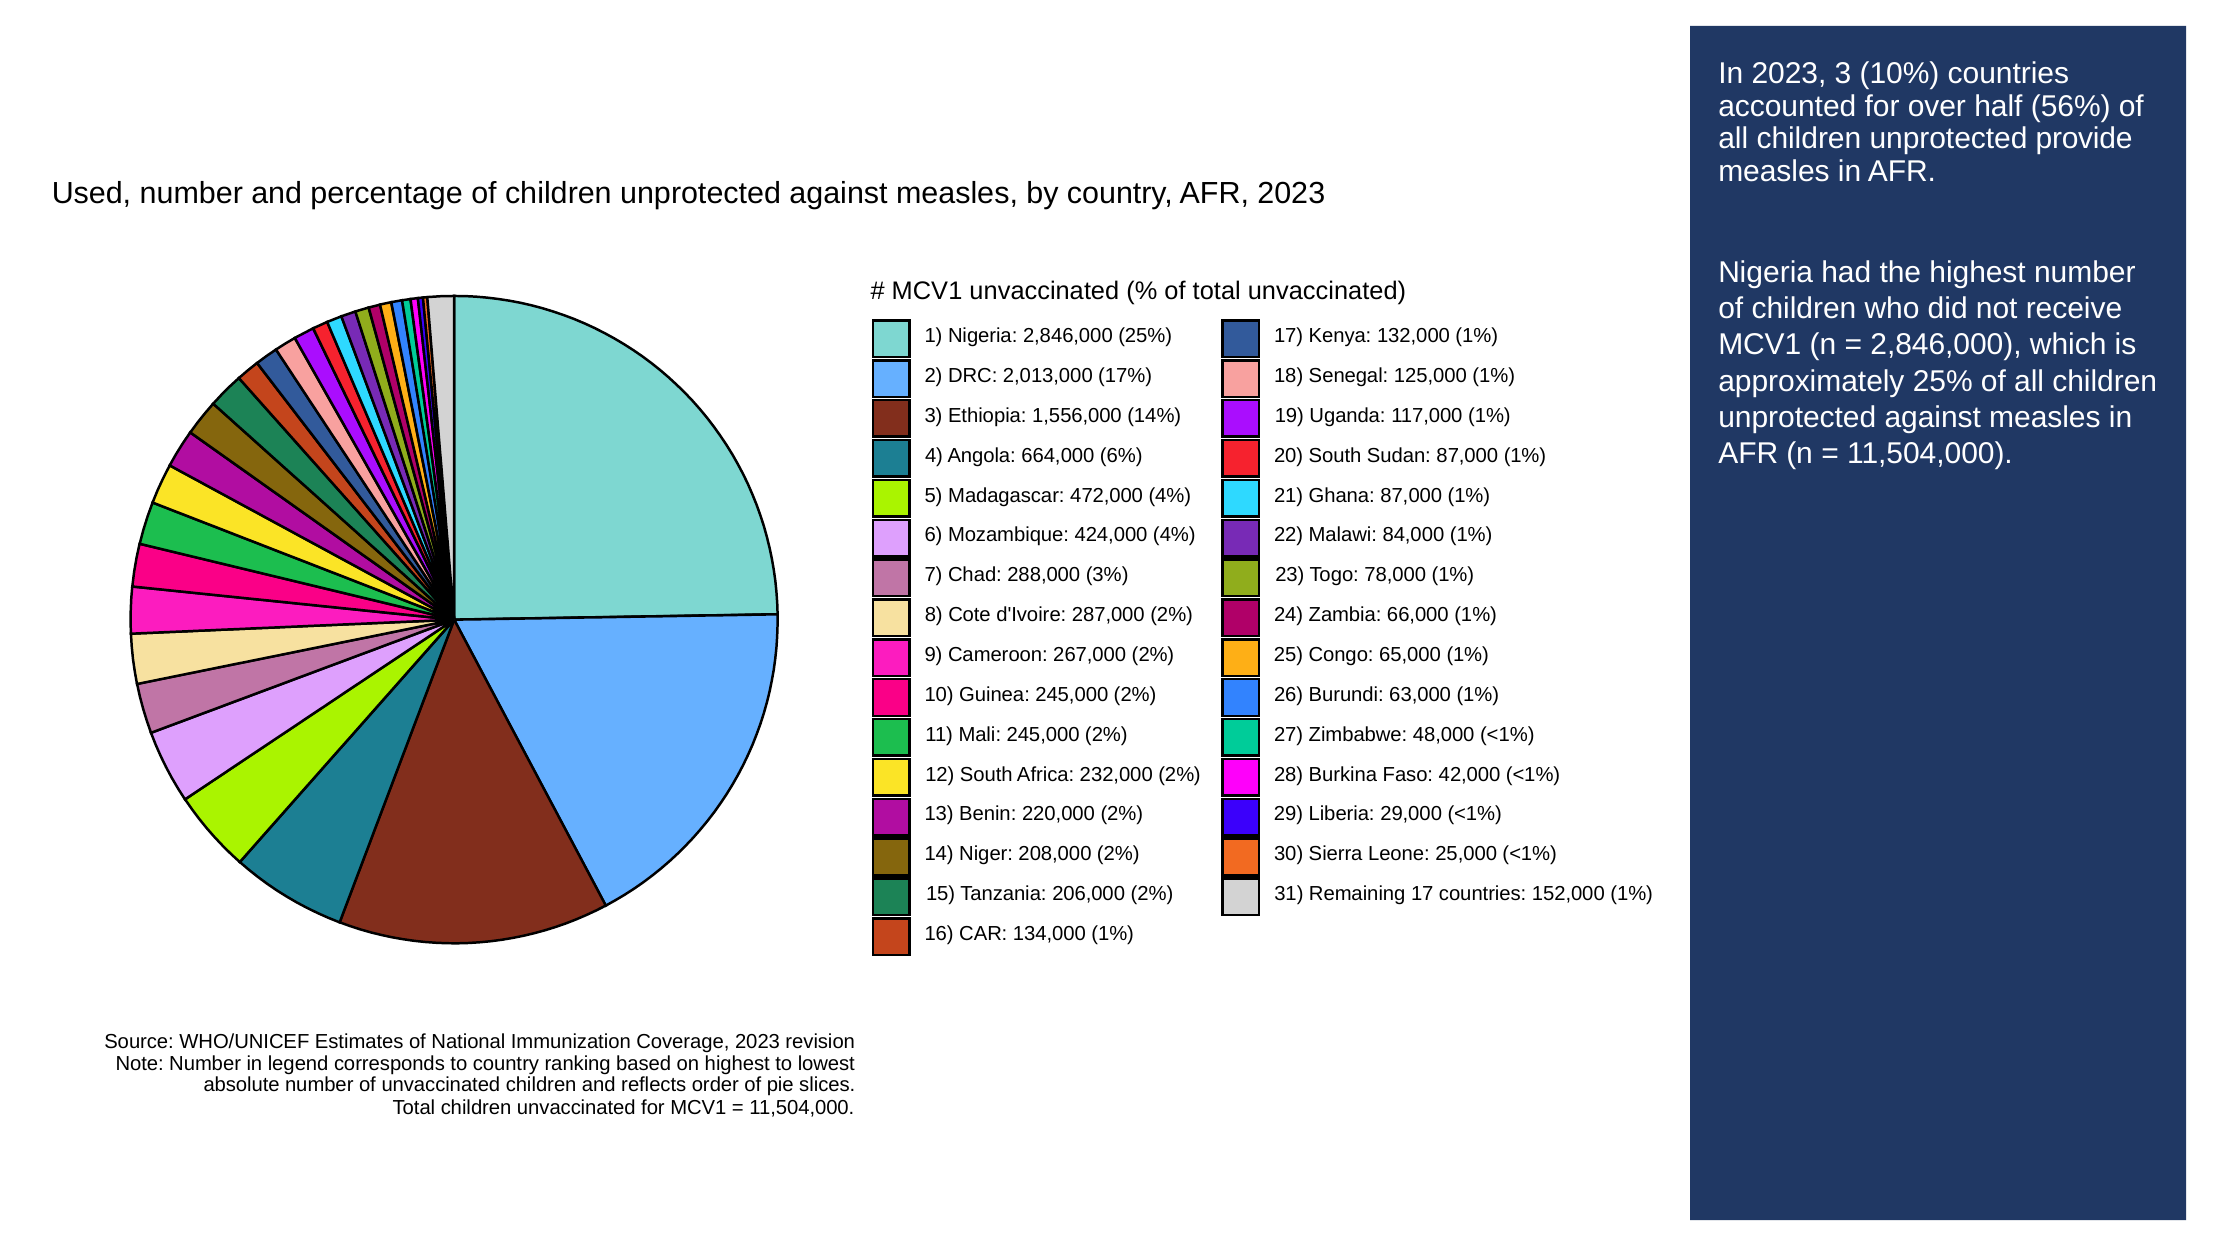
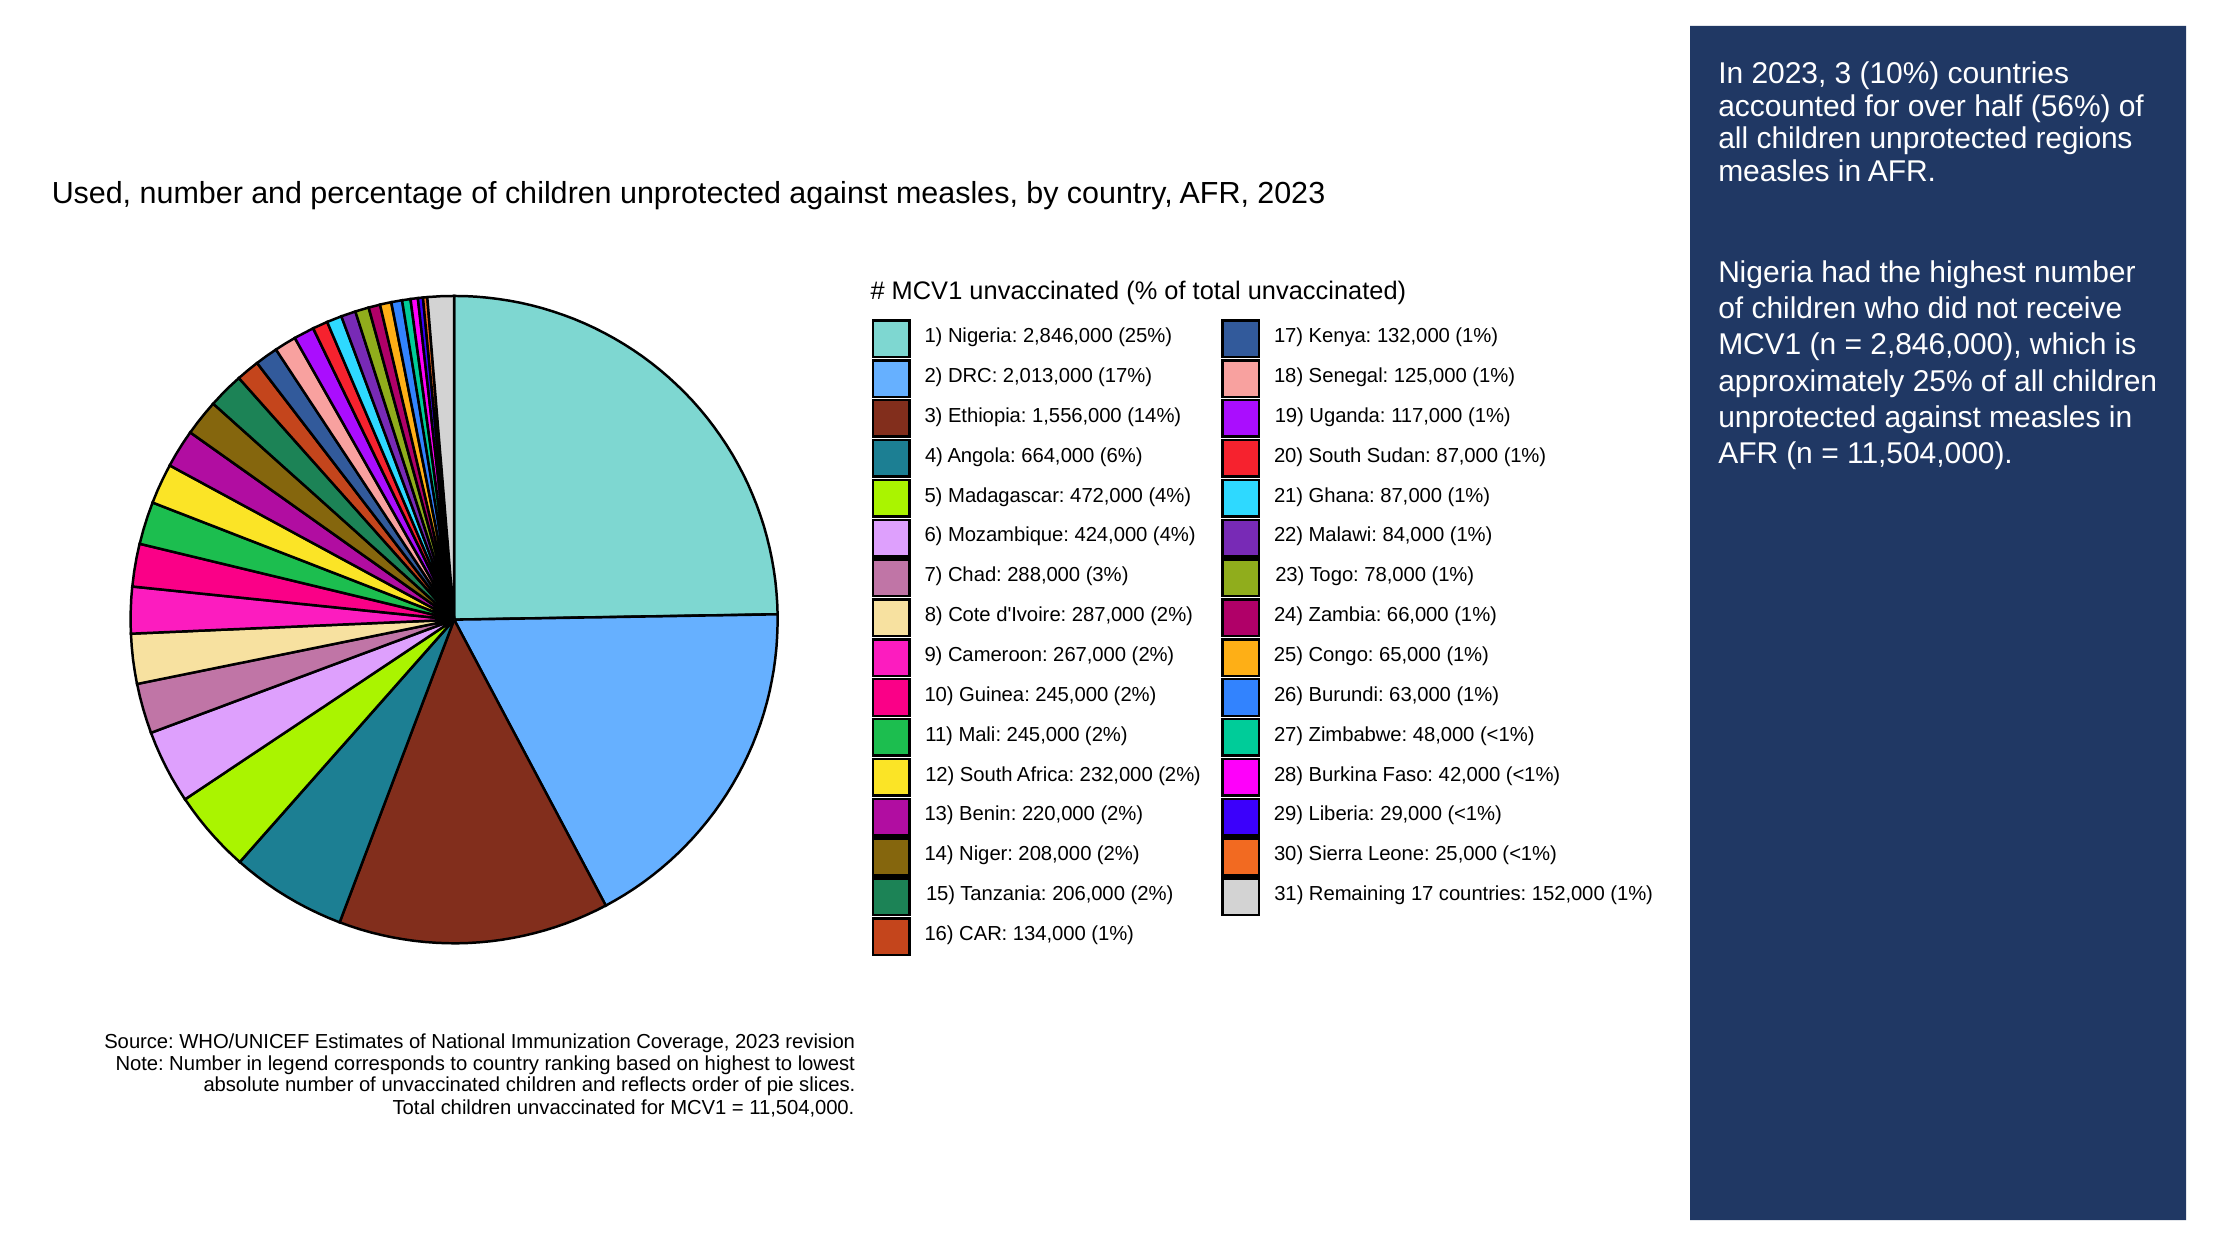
provide: provide -> regions (2084, 139)
